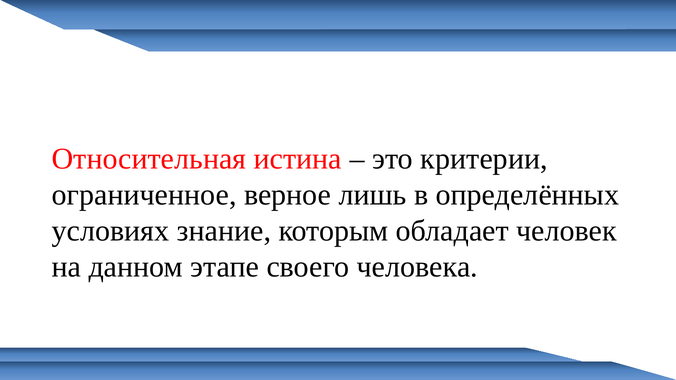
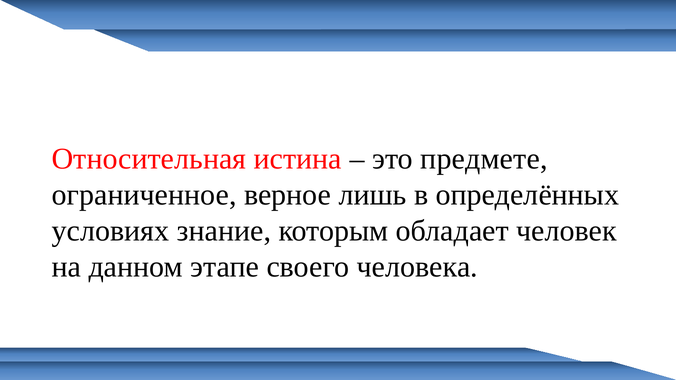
критерии: критерии -> предмете (484, 159)
